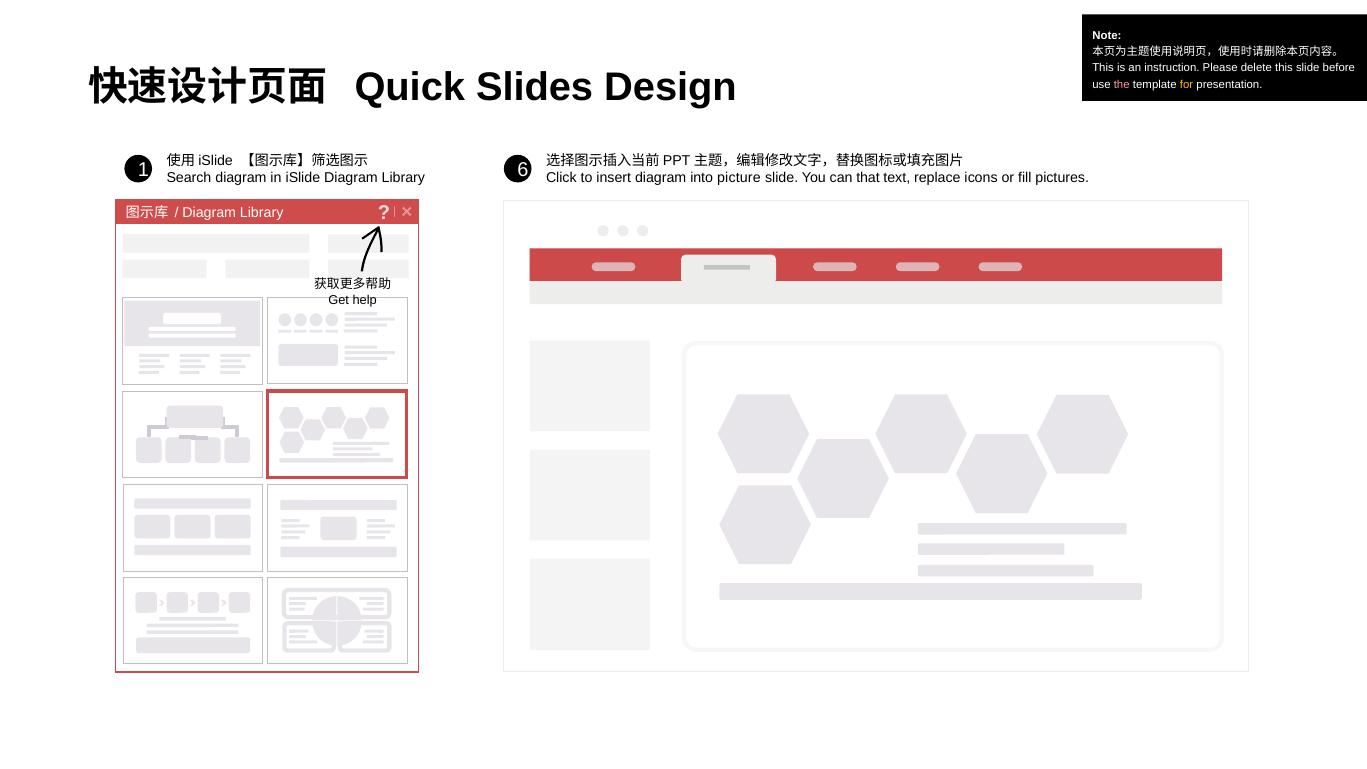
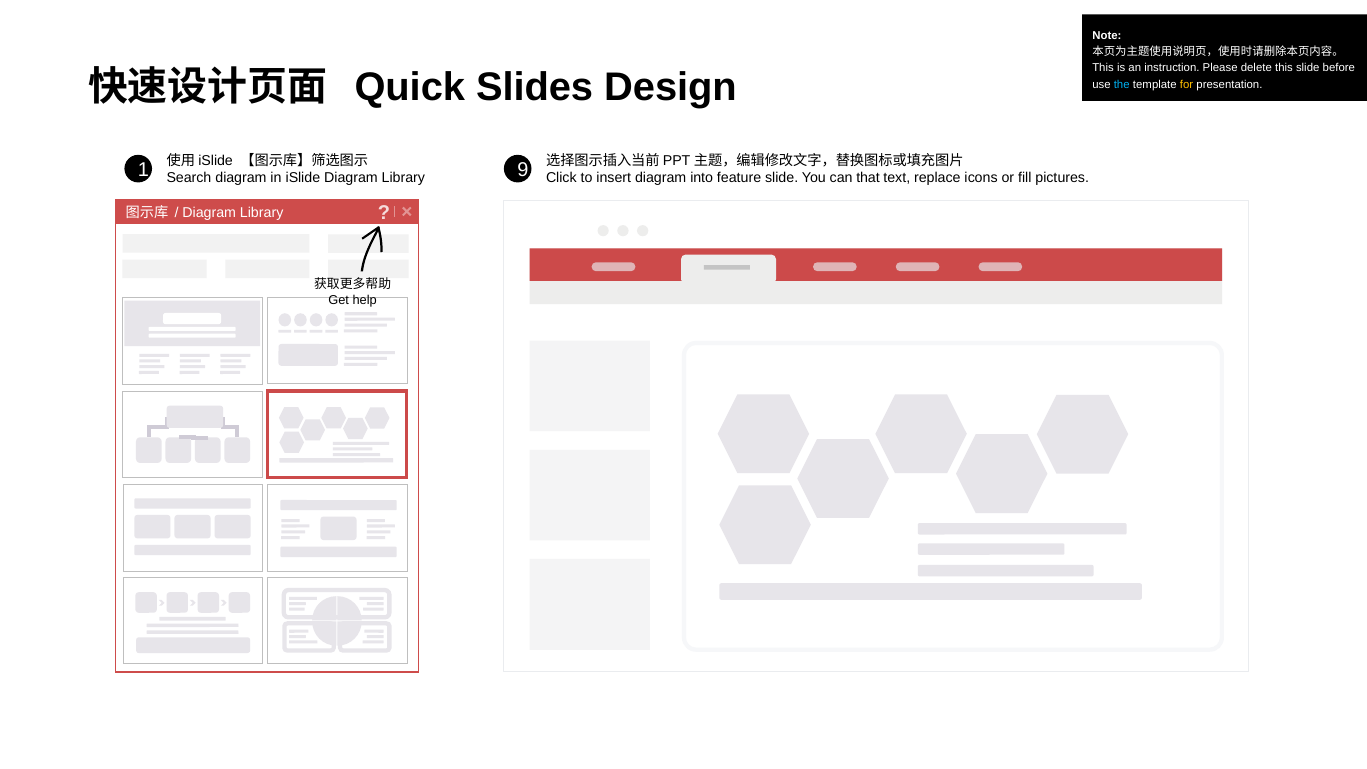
the colour: pink -> light blue (1122, 84)
6: 6 -> 9 (523, 170)
picture: picture -> feature (739, 178)
